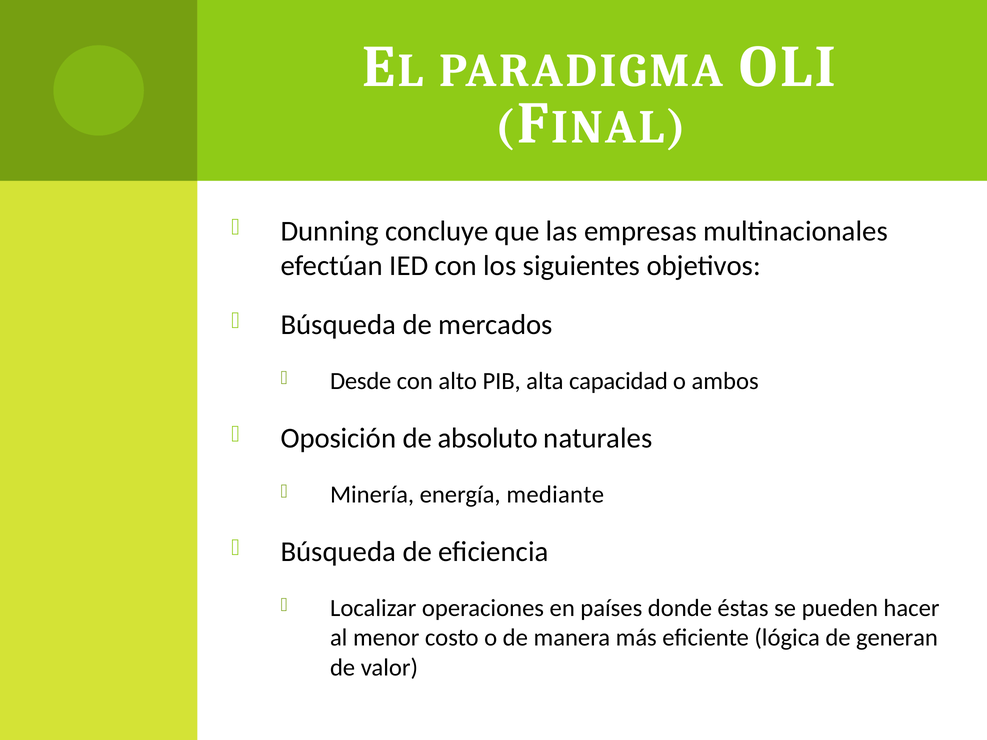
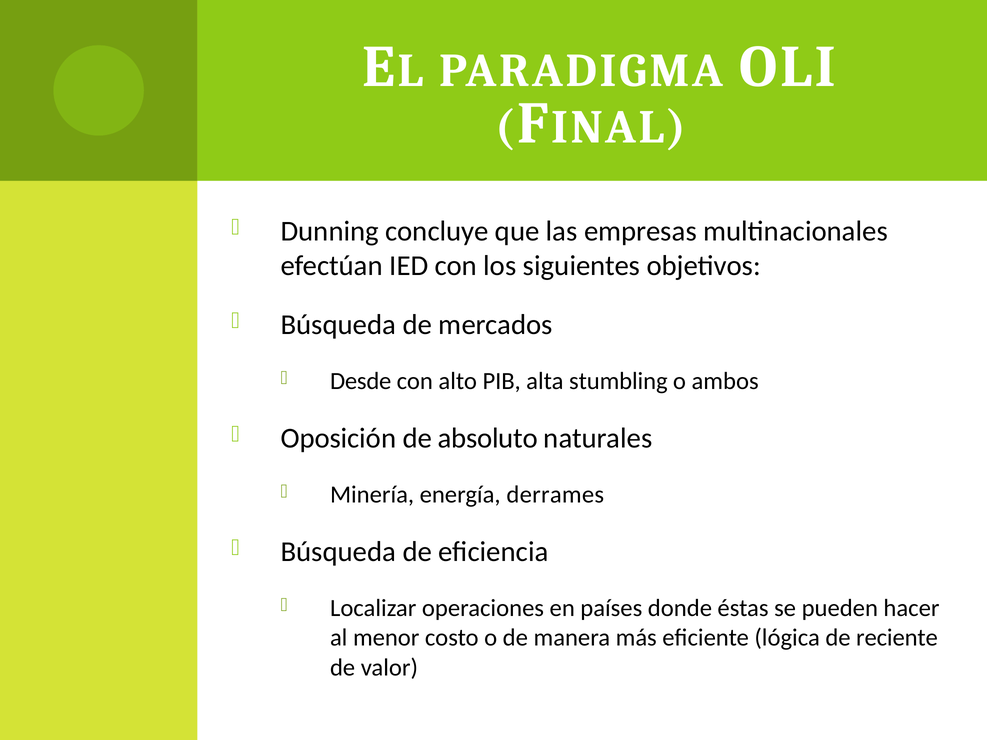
capacidad: capacidad -> stumbling (618, 381)
mediante: mediante -> derrames (555, 495)
generan: generan -> reciente (897, 638)
